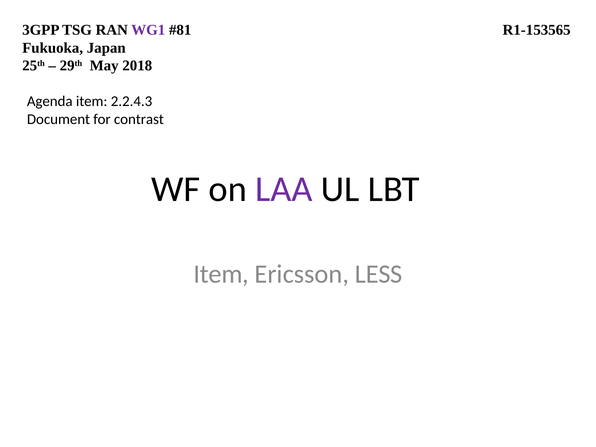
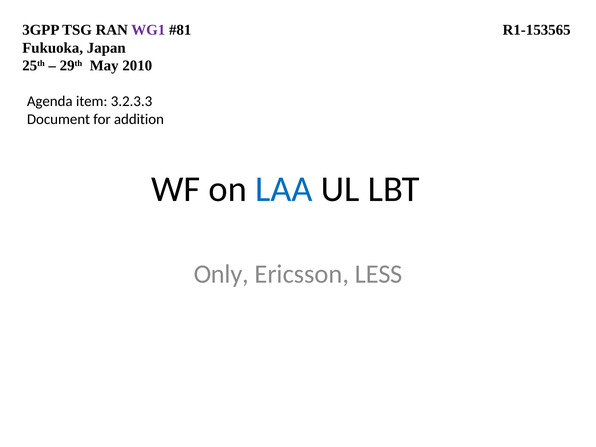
2018: 2018 -> 2010 (137, 66)
2.2.4.3: 2.2.4.3 -> 3.2.3.3 (132, 101)
contrast: contrast -> addition (139, 119)
LAA colour: purple -> blue (284, 189)
Item: Item -> Only (221, 274)
